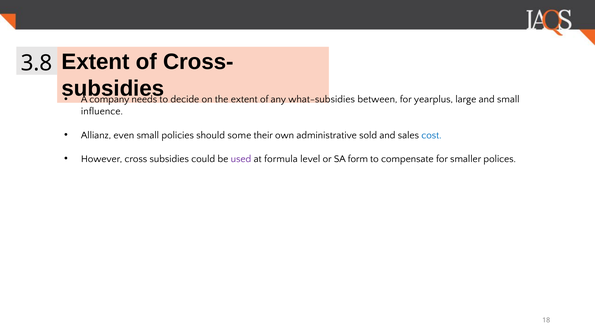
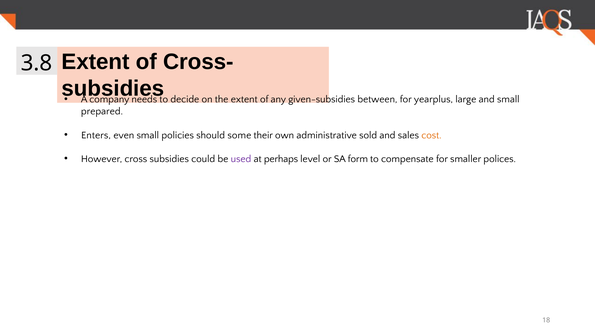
what-subsidies: what-subsidies -> given-subsidies (322, 99)
influence: influence -> prepared (102, 111)
Allianz: Allianz -> Enters (96, 135)
cost colour: blue -> orange (431, 135)
formula: formula -> perhaps (281, 159)
